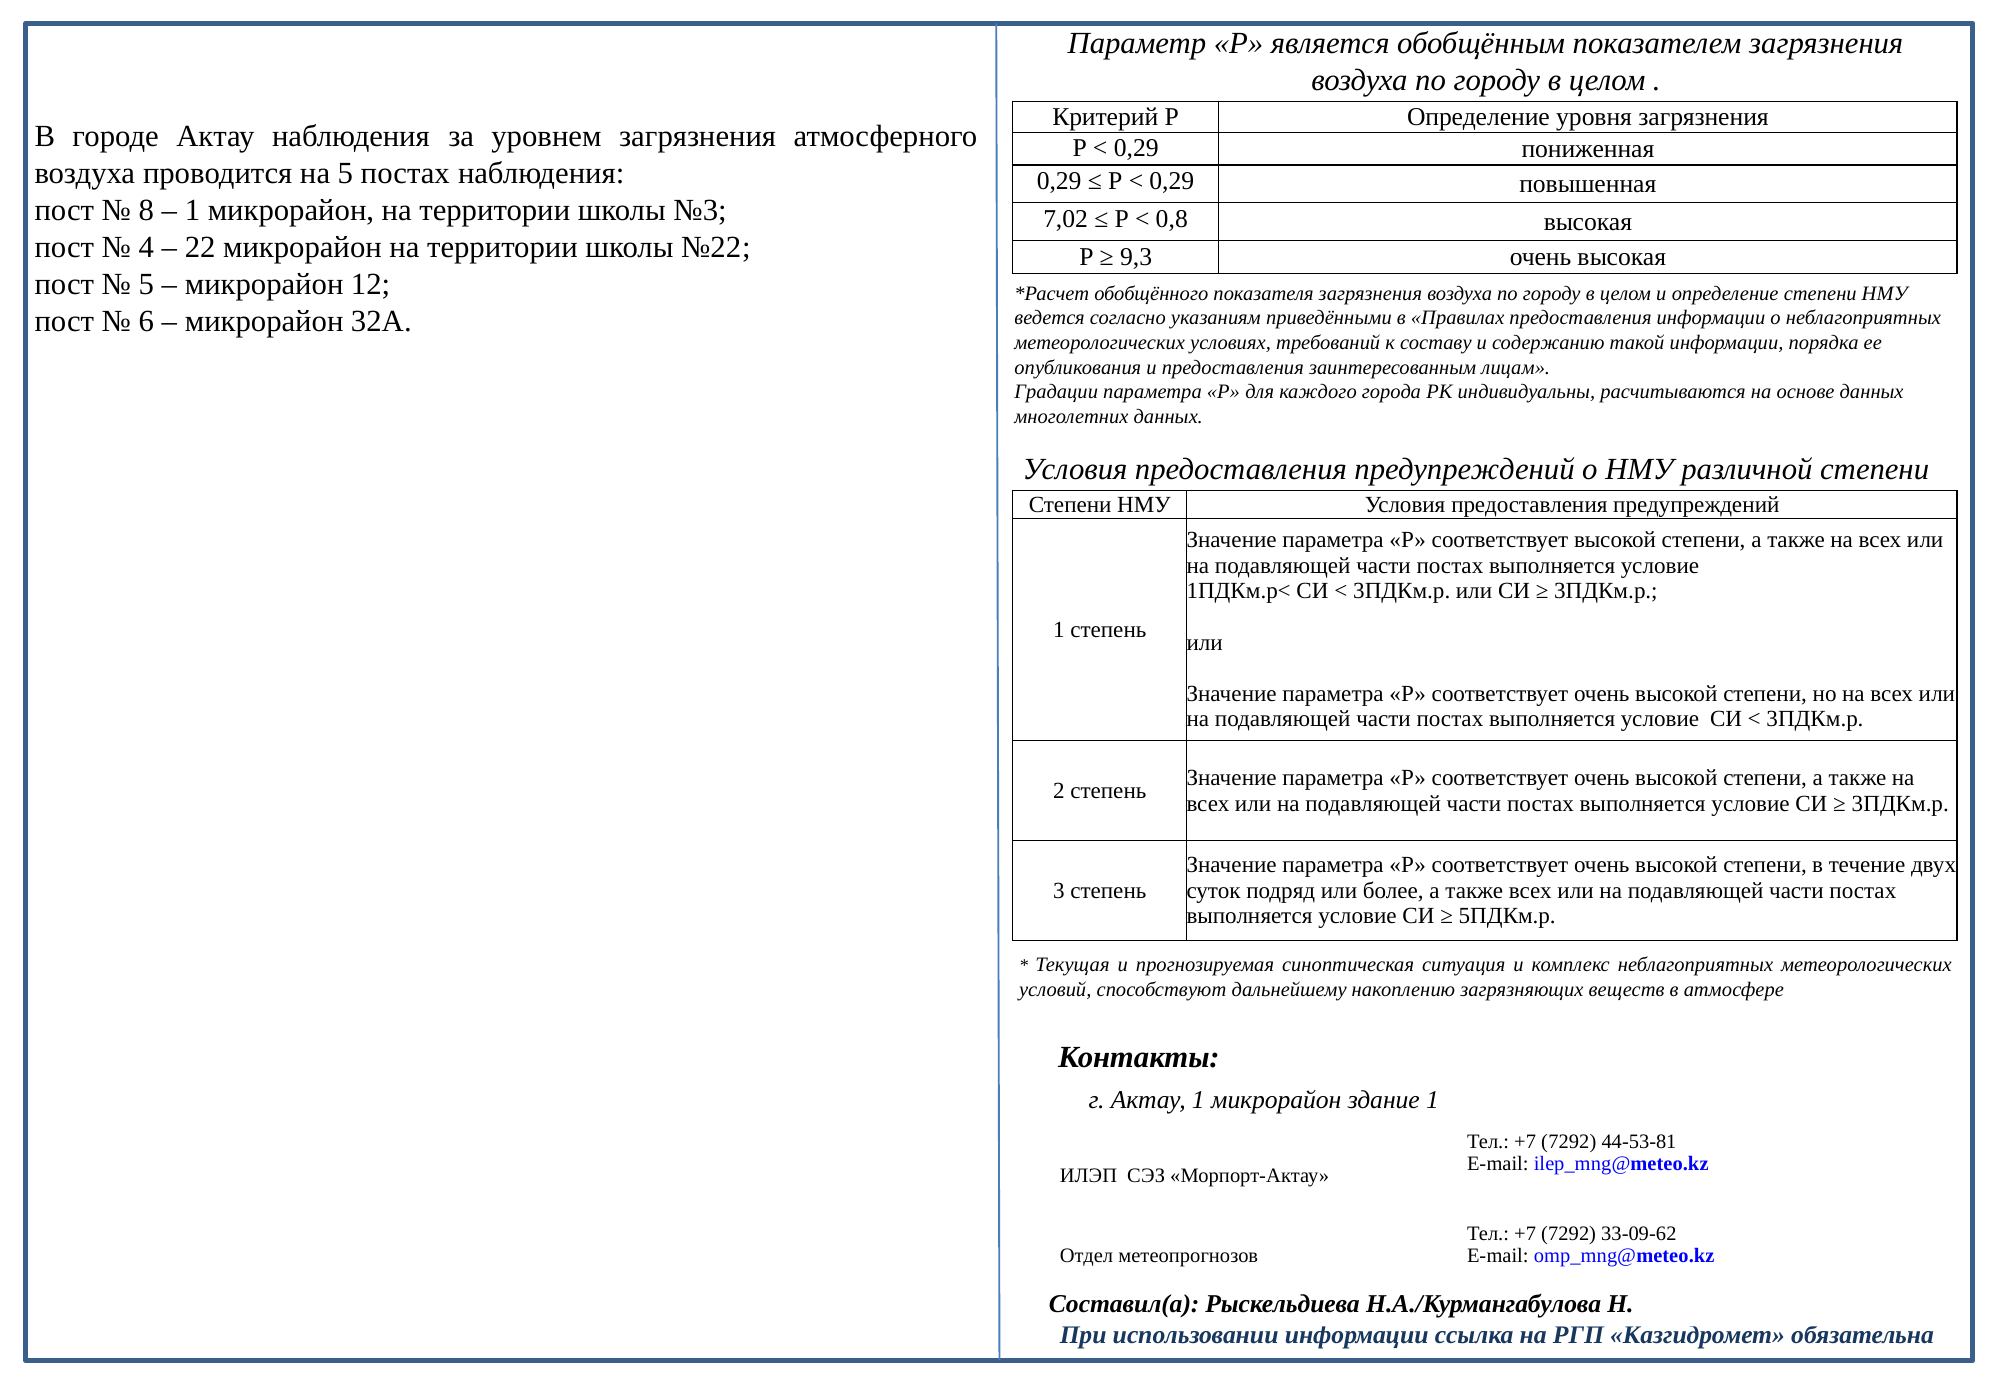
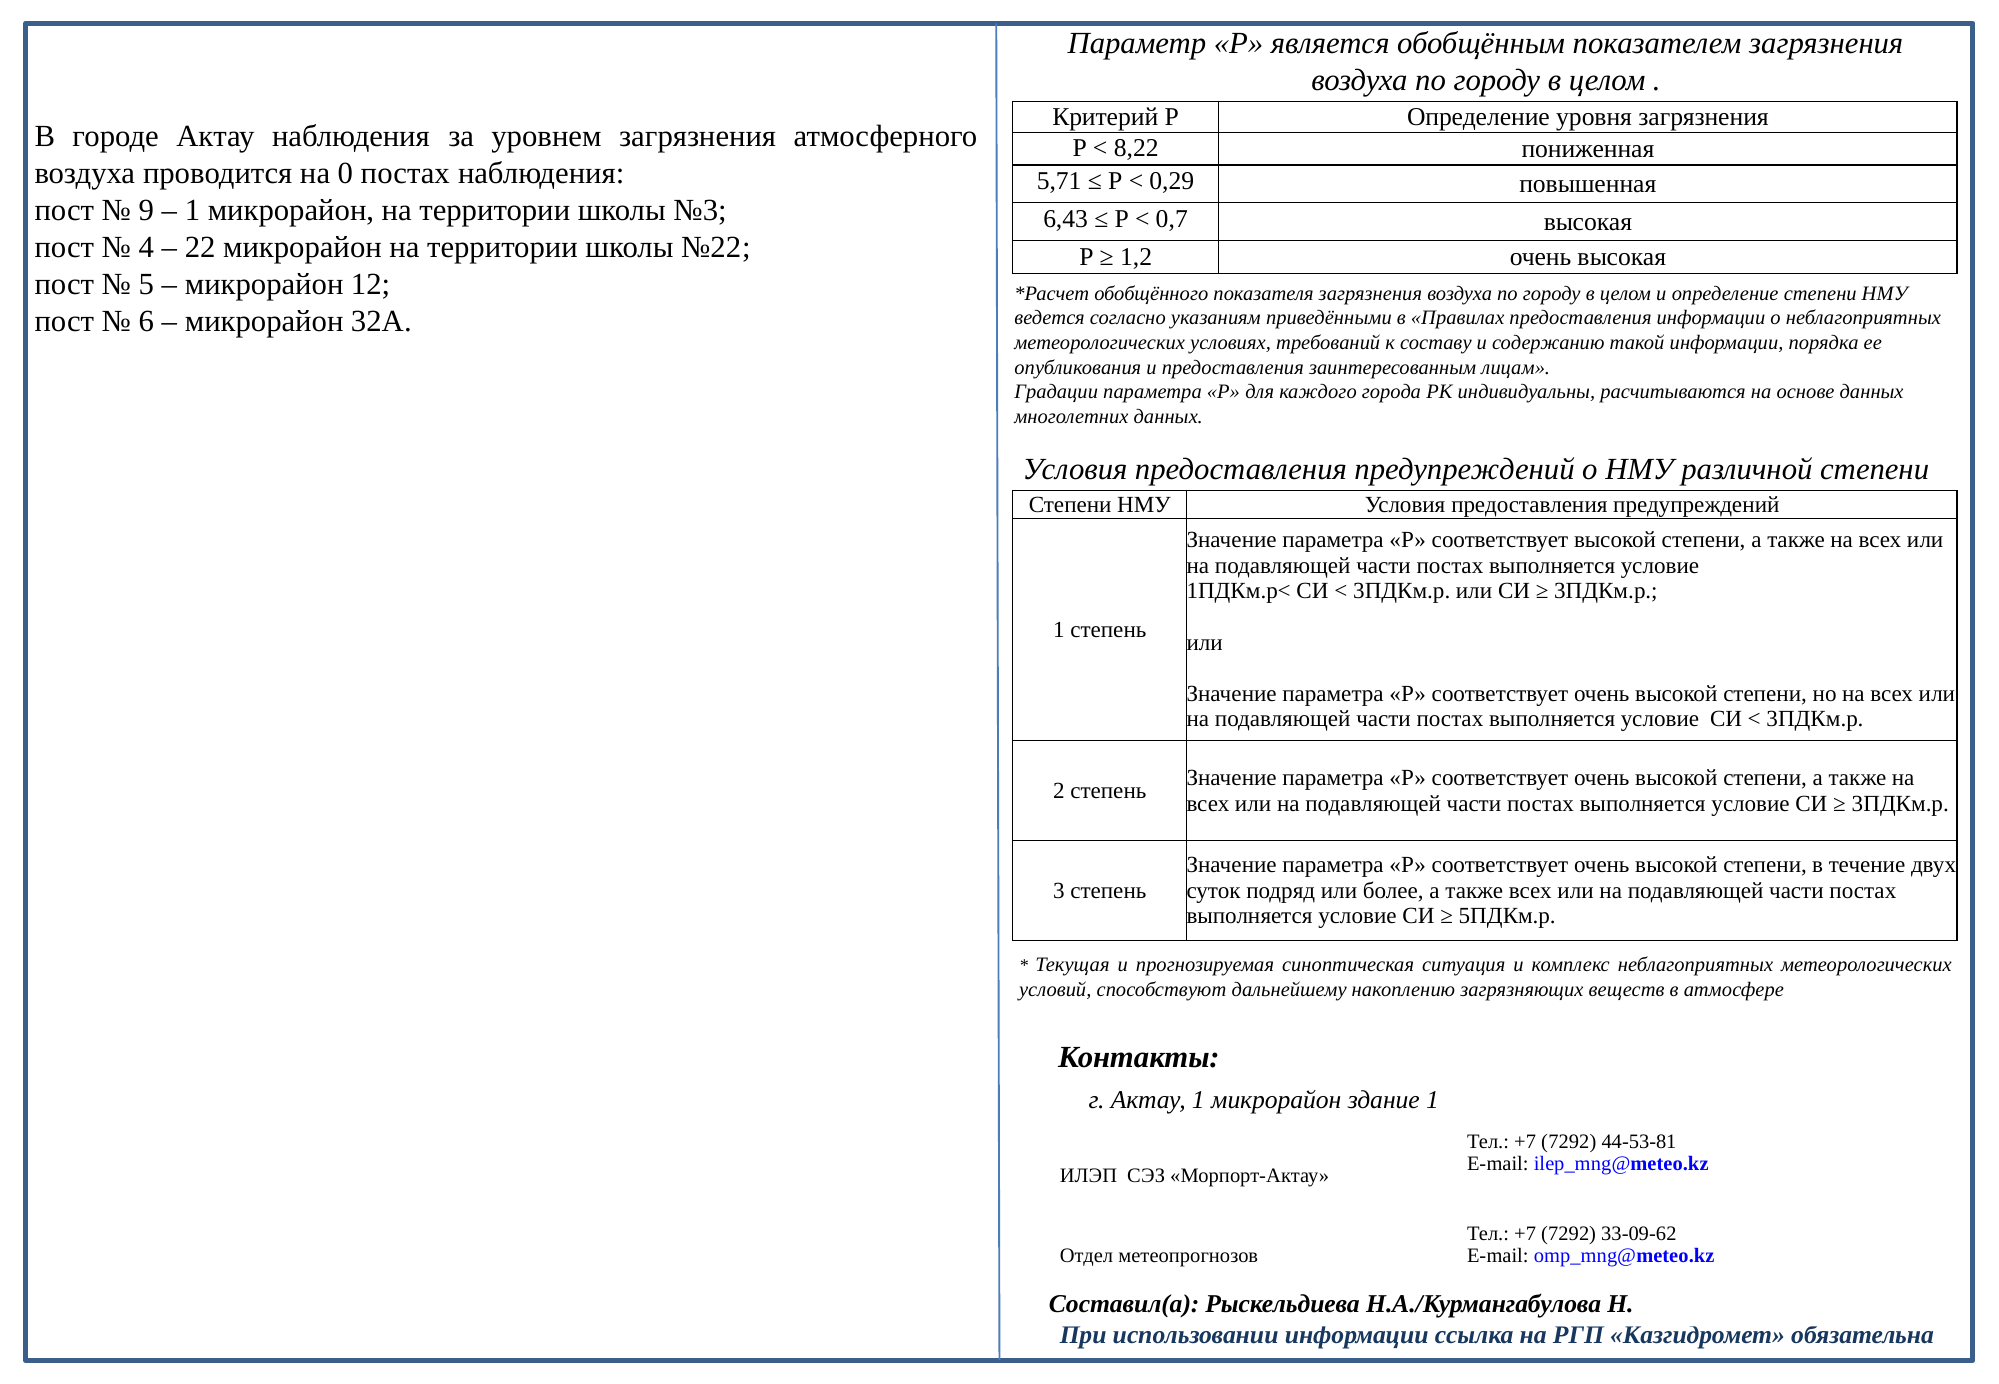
0,29: 0,29 -> 8,22 (1136, 148)
на 5: 5 -> 0 (345, 173)
0,29: 0,29 -> 5,71 (1059, 181)
8: 8 -> 9 (146, 210)
7,02: 7,02 -> 6,43 (1066, 219)
0,8: 0,8 -> 0,7 (1172, 219)
9,3: 9,3 -> 1,2 (1136, 257)
